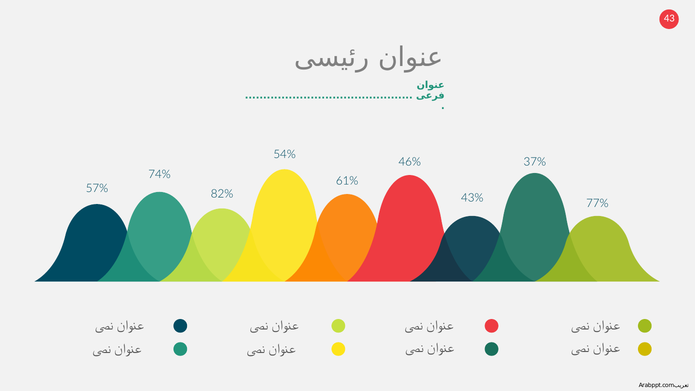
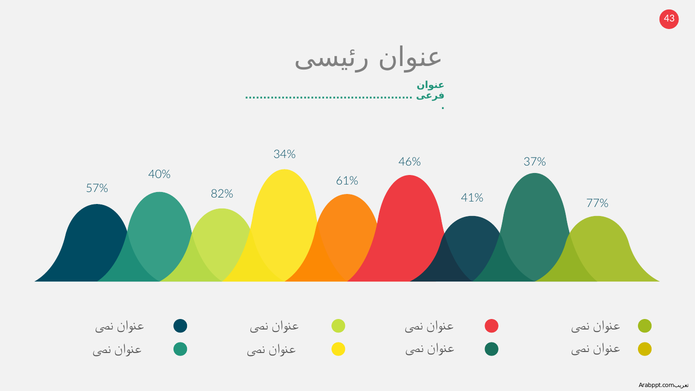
54%: 54% -> 34% (285, 155)
74%: 74% -> 40% (160, 174)
43%: 43% -> 41% (472, 198)
